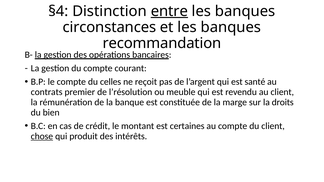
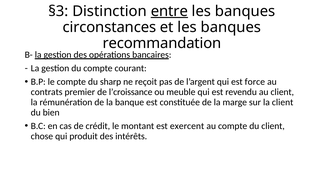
§4: §4 -> §3 (58, 11)
celles: celles -> sharp (111, 82)
santé: santé -> force (255, 82)
l’résolution: l’résolution -> l’croissance (131, 92)
la droits: droits -> client (283, 102)
certaines: certaines -> exercent (187, 126)
chose underline: present -> none (42, 136)
